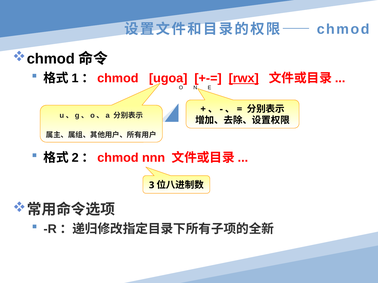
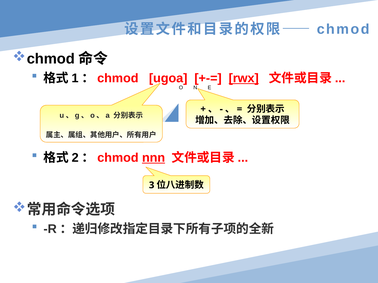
nnn underline: none -> present (154, 158)
